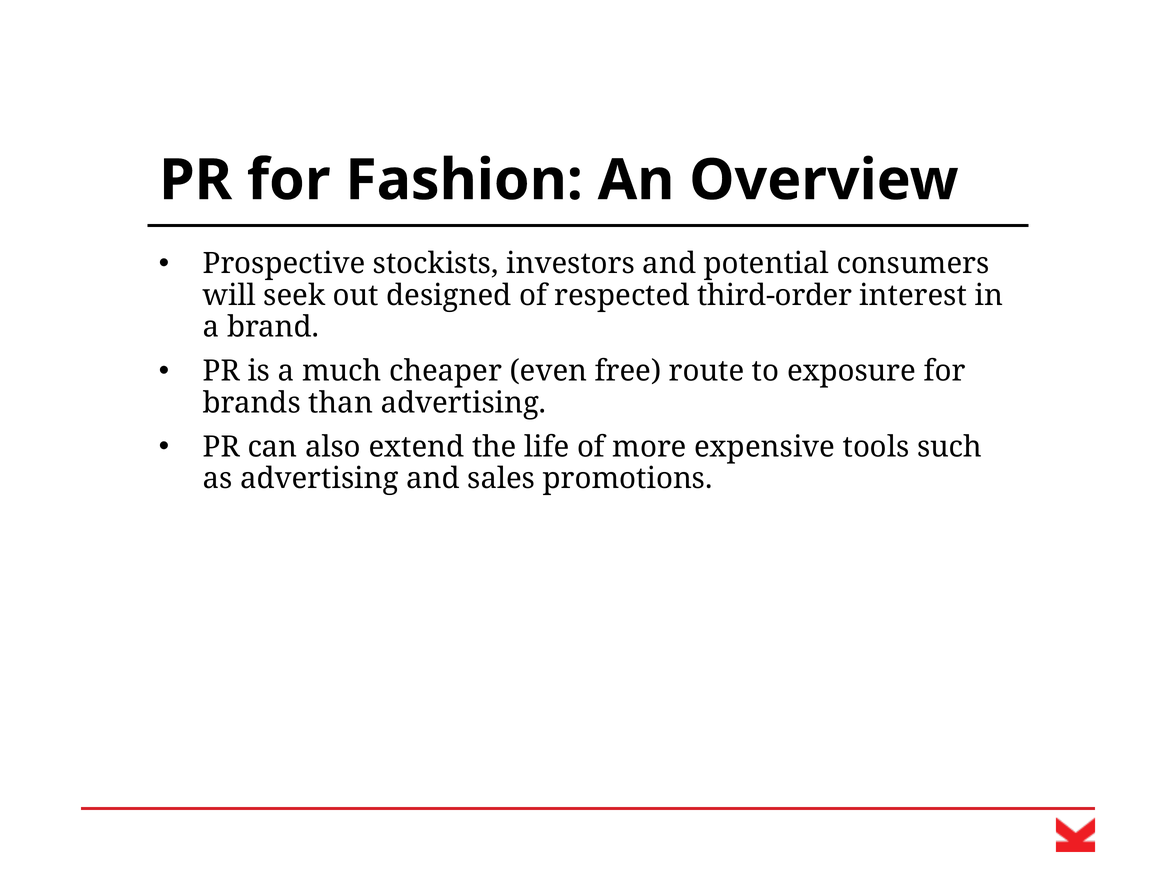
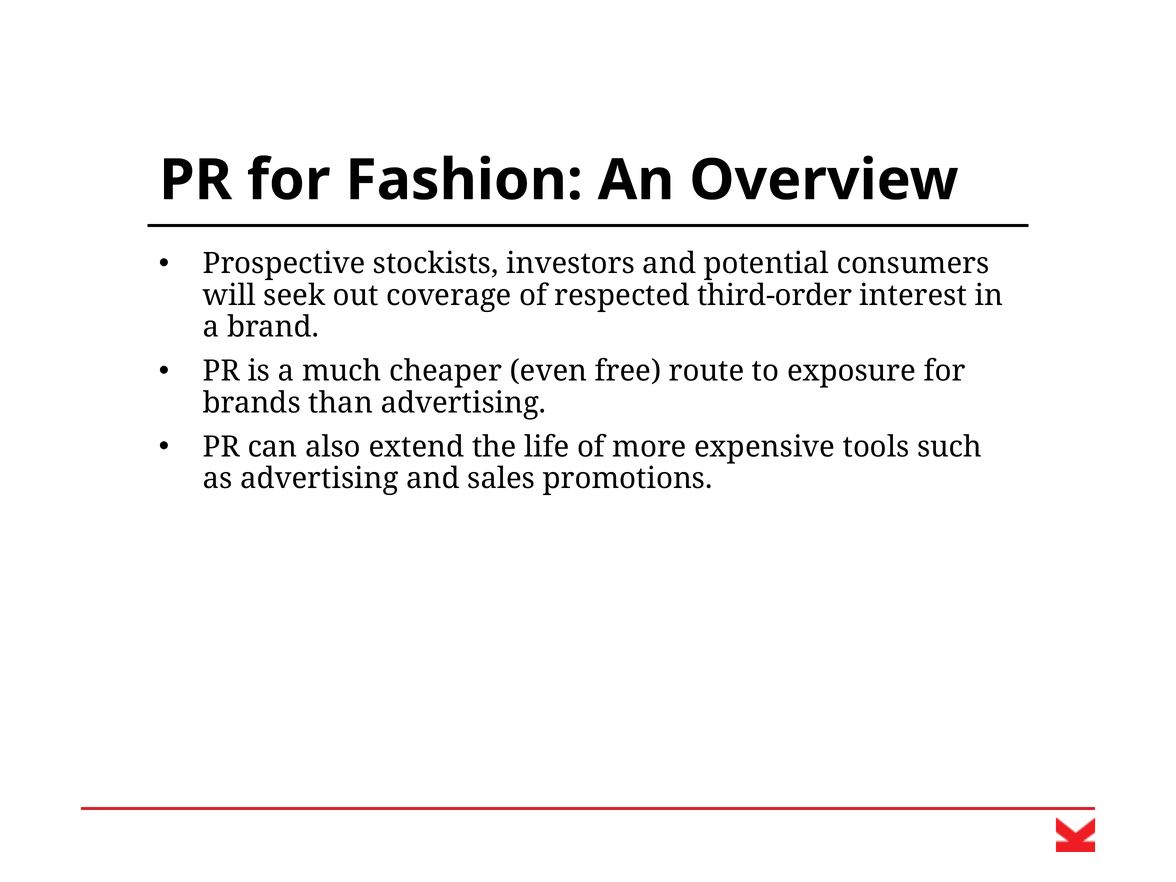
designed: designed -> coverage (449, 295)
